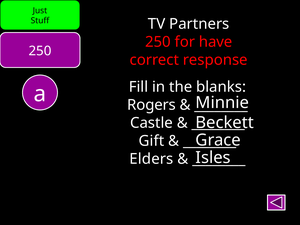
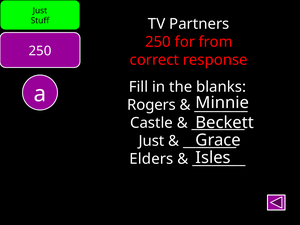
have: have -> from (216, 42)
Gift: Gift -> Just (152, 141)
